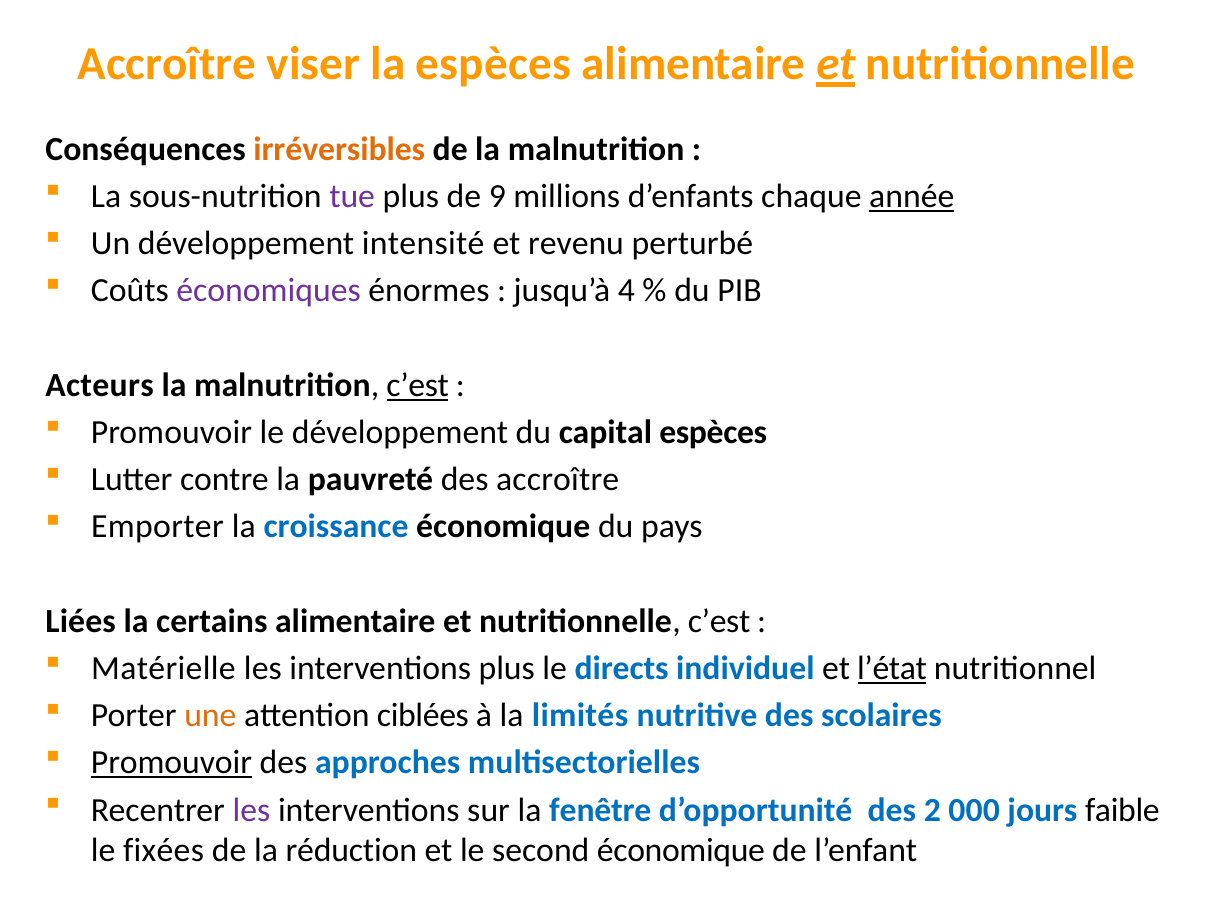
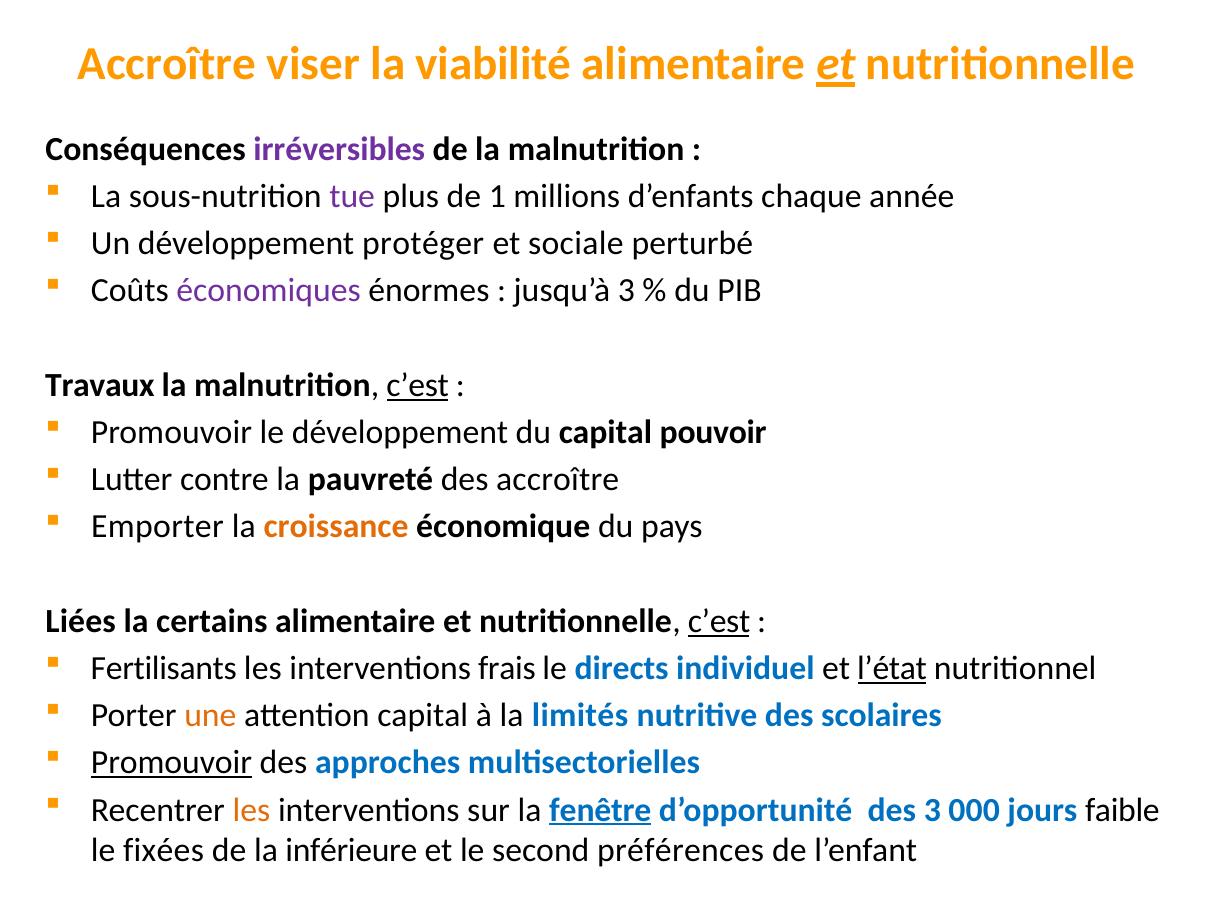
la espèces: espèces -> viabilité (494, 64)
irréversibles colour: orange -> purple (339, 149)
9: 9 -> 1 (497, 196)
année underline: present -> none (912, 196)
intensité: intensité -> protéger (423, 244)
revenu: revenu -> sociale (576, 244)
jusqu’à 4: 4 -> 3 (626, 291)
Acteurs: Acteurs -> Travaux (100, 385)
capital espèces: espèces -> pouvoir (713, 432)
croissance colour: blue -> orange (336, 527)
c’est underline: none -> present (719, 621)
Matérielle: Matérielle -> Fertilisants (164, 668)
interventions plus: plus -> frais (507, 668)
attention ciblées: ciblées -> capital (423, 715)
les colour: purple -> orange (251, 810)
fenêtre underline: none -> present (600, 810)
des 2: 2 -> 3 (932, 810)
réduction: réduction -> inférieure (351, 850)
second économique: économique -> préférences (681, 850)
